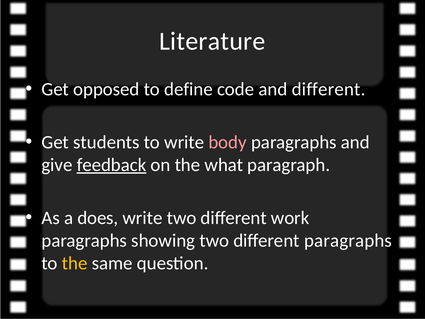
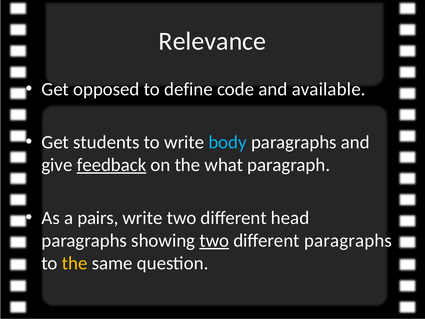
Literature: Literature -> Relevance (212, 41)
and different: different -> available (329, 89)
body colour: pink -> light blue (228, 142)
does: does -> pairs (98, 218)
work: work -> head (290, 218)
two underline: none -> present (214, 240)
